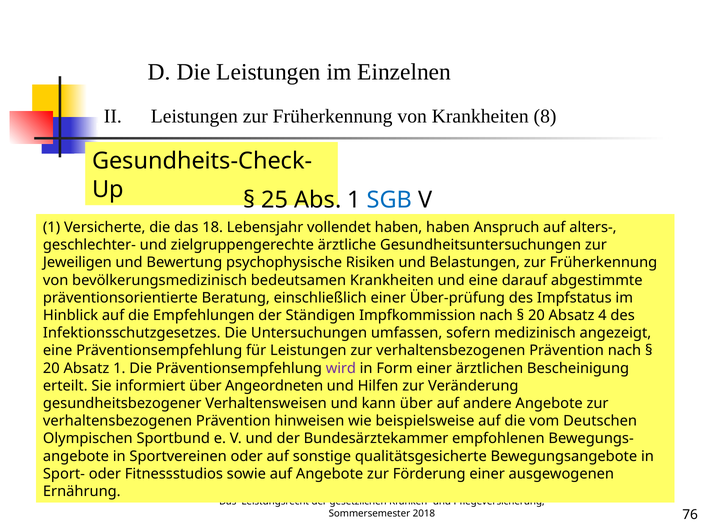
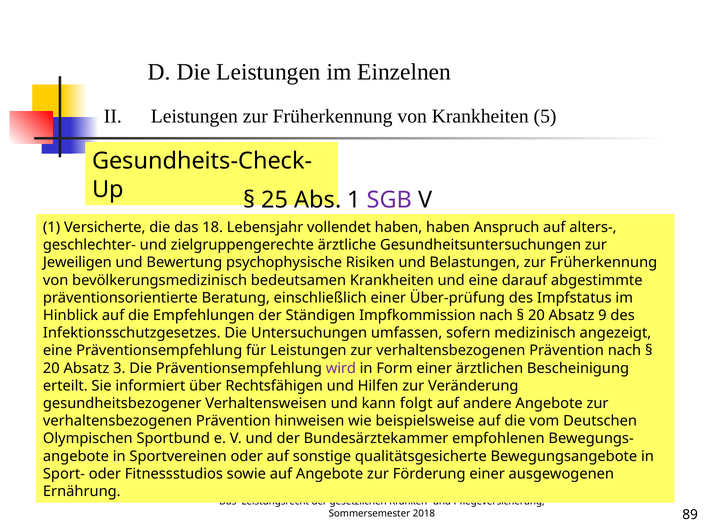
8: 8 -> 5 (545, 116)
SGB colour: blue -> purple (390, 200)
4: 4 -> 9 (602, 316)
Absatz 1: 1 -> 3 (119, 369)
Angeordneten: Angeordneten -> Rechtsfähigen (274, 386)
kann über: über -> folgt (416, 404)
76: 76 -> 89 (690, 516)
